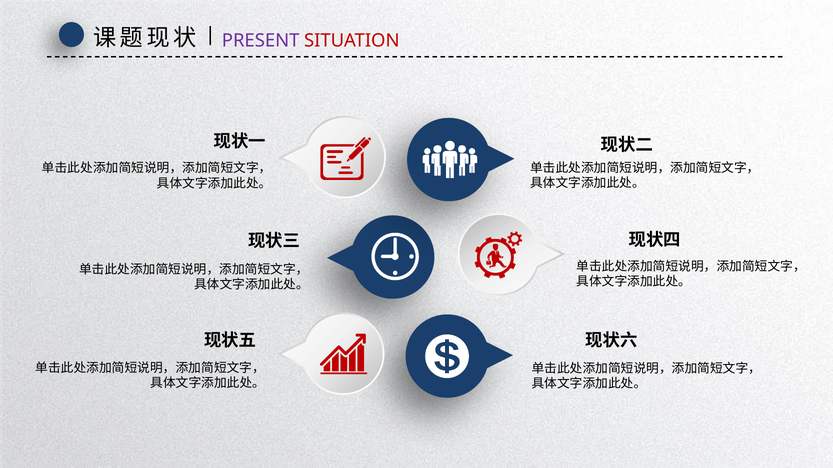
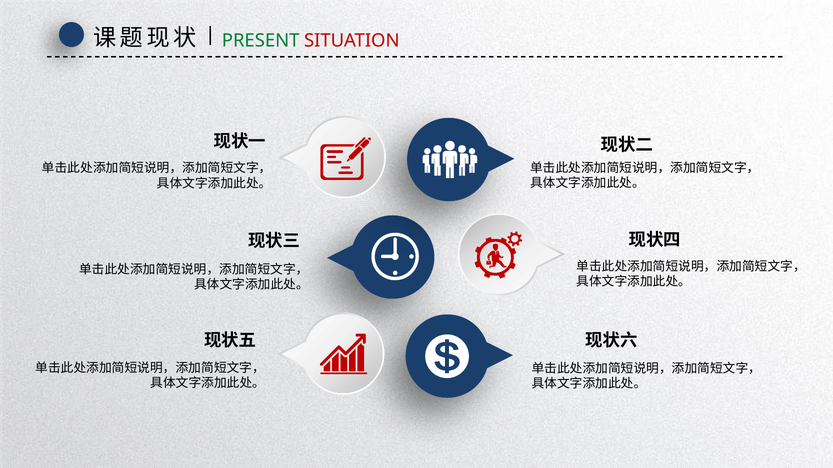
PRESENT colour: purple -> green (261, 41)
